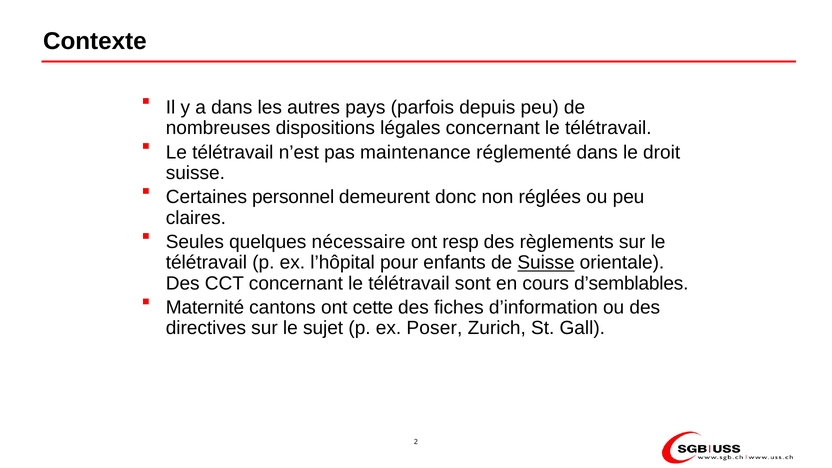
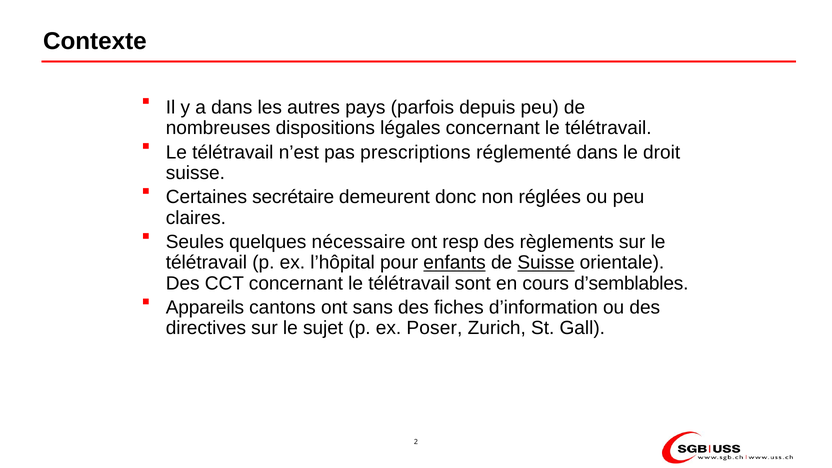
maintenance: maintenance -> prescriptions (415, 152)
personnel: personnel -> secrétaire (293, 197)
enfants underline: none -> present (455, 263)
Maternité: Maternité -> Appareils (205, 308)
cette: cette -> sans (373, 308)
